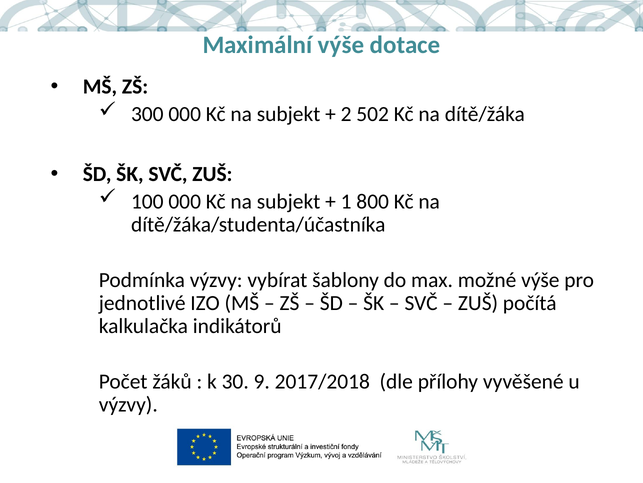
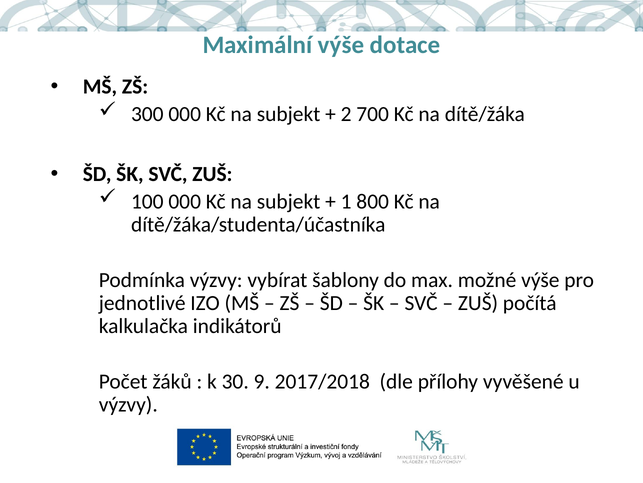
502: 502 -> 700 (373, 114)
